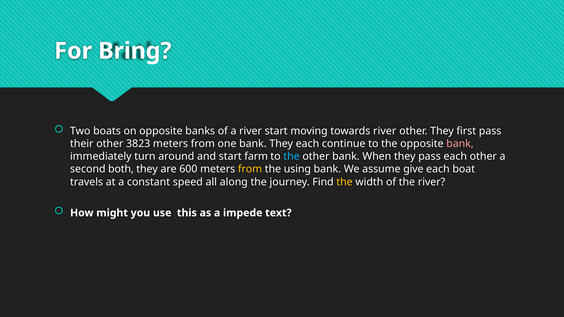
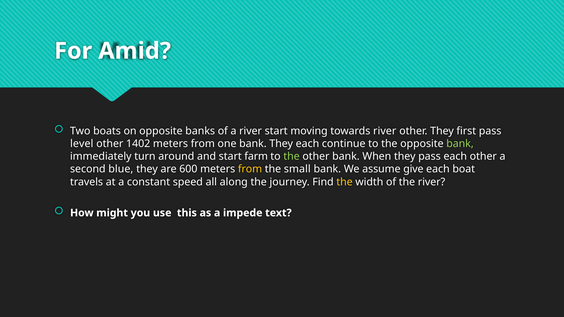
Bring: Bring -> Amid (135, 51)
their: their -> level (82, 144)
3823: 3823 -> 1402 (138, 144)
bank colour: pink -> light green (460, 144)
the colour: light blue -> light green (292, 157)
both: both -> blue (121, 169)
using: using -> small (297, 169)
